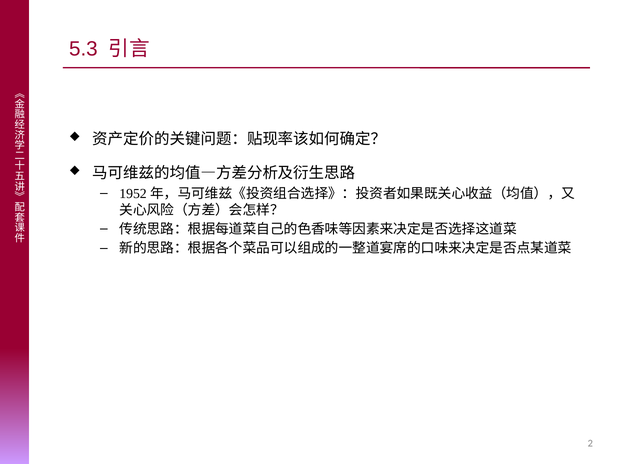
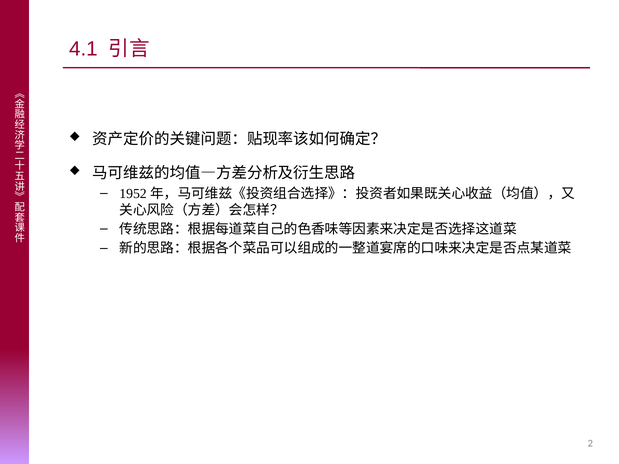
5.3: 5.3 -> 4.1 (83, 49)
